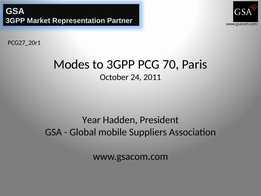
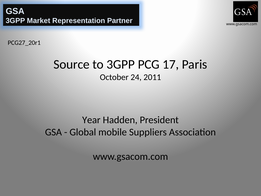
Modes: Modes -> Source (72, 64)
70: 70 -> 17 (171, 64)
